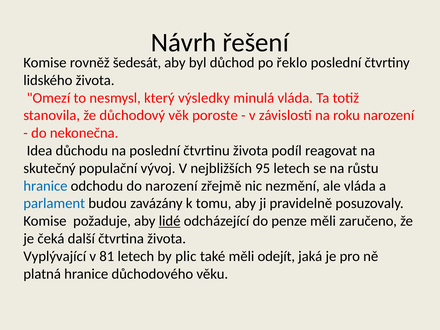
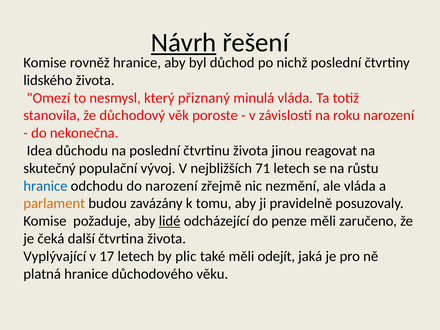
Návrh underline: none -> present (184, 43)
rovněž šedesát: šedesát -> hranice (137, 63)
řeklo: řeklo -> nichž (292, 63)
výsledky: výsledky -> přiznaný (204, 98)
podíl: podíl -> jinou (287, 151)
95: 95 -> 71 (263, 168)
parlament colour: blue -> orange (54, 203)
81: 81 -> 17 (107, 256)
